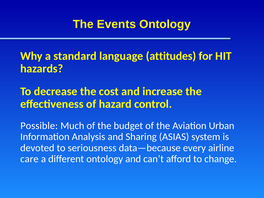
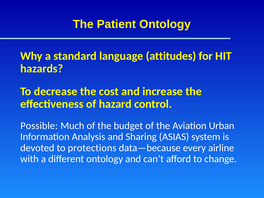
Events: Events -> Patient (116, 24)
seriousness: seriousness -> protections (92, 148)
care: care -> with (29, 159)
